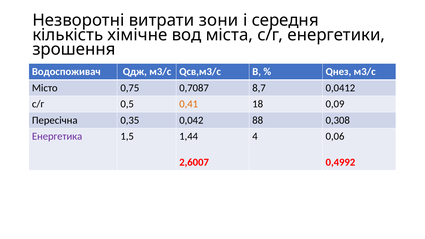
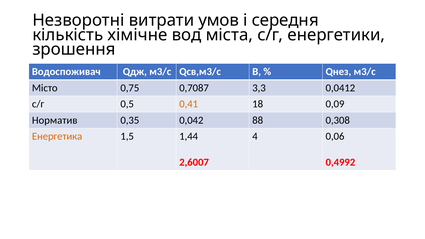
зони: зони -> умов (219, 20)
8,7: 8,7 -> 3,3 (259, 88)
Пересічна: Пересічна -> Норматив (55, 120)
Енергетика colour: purple -> orange (57, 136)
